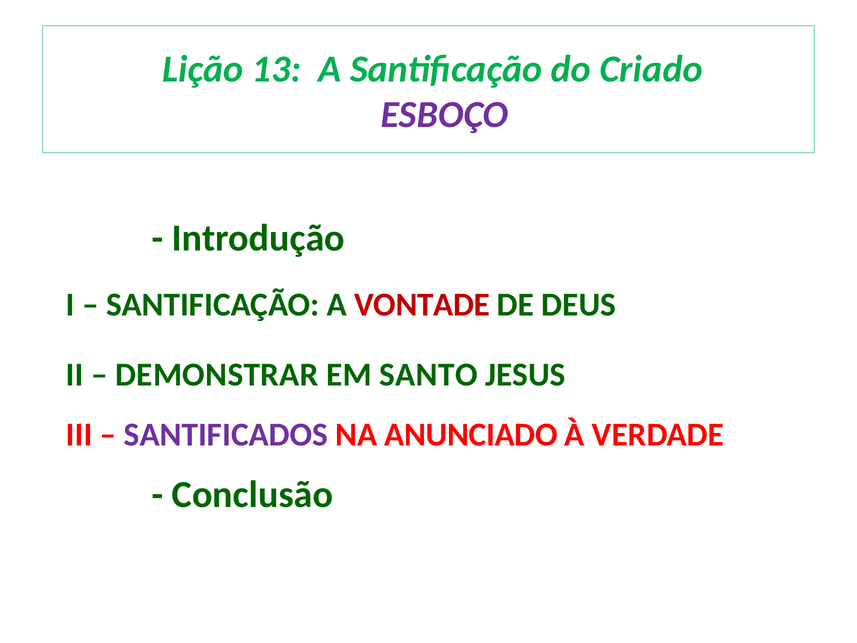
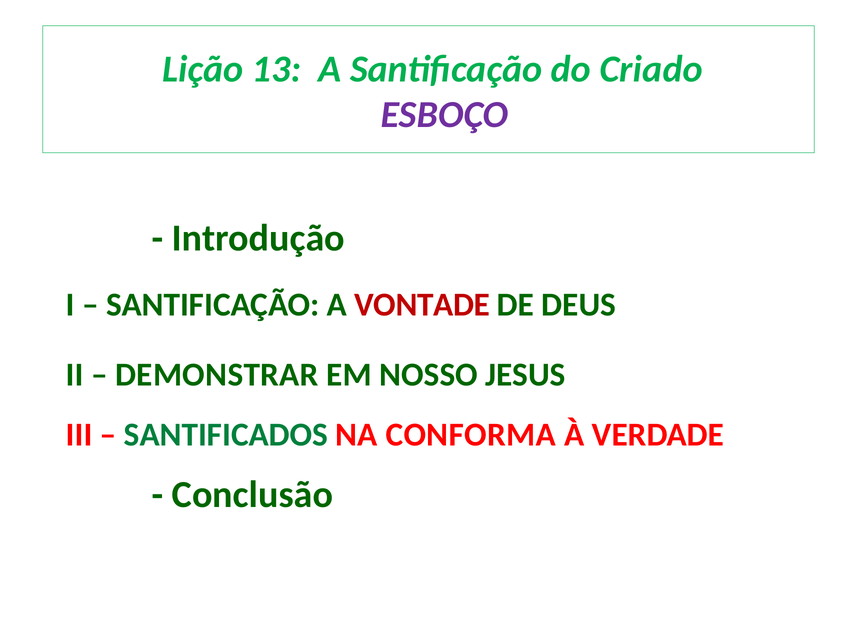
SANTO: SANTO -> NOSSO (429, 374)
SANTIFICADOS colour: purple -> green (226, 434)
ANUNCIADO: ANUNCIADO -> CONFORMA (471, 434)
